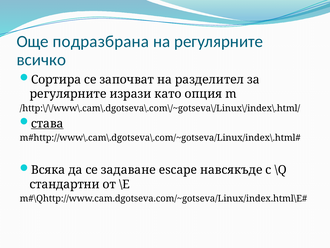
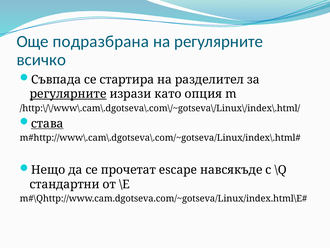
Сортира: Сортира -> Съвпада (56, 79)
започват: започват -> стартира (127, 79)
регулярните underline: none -> present (68, 94)
Всяка: Всяка -> Нещо (48, 170)
задаване: задаване -> прочетат (128, 170)
